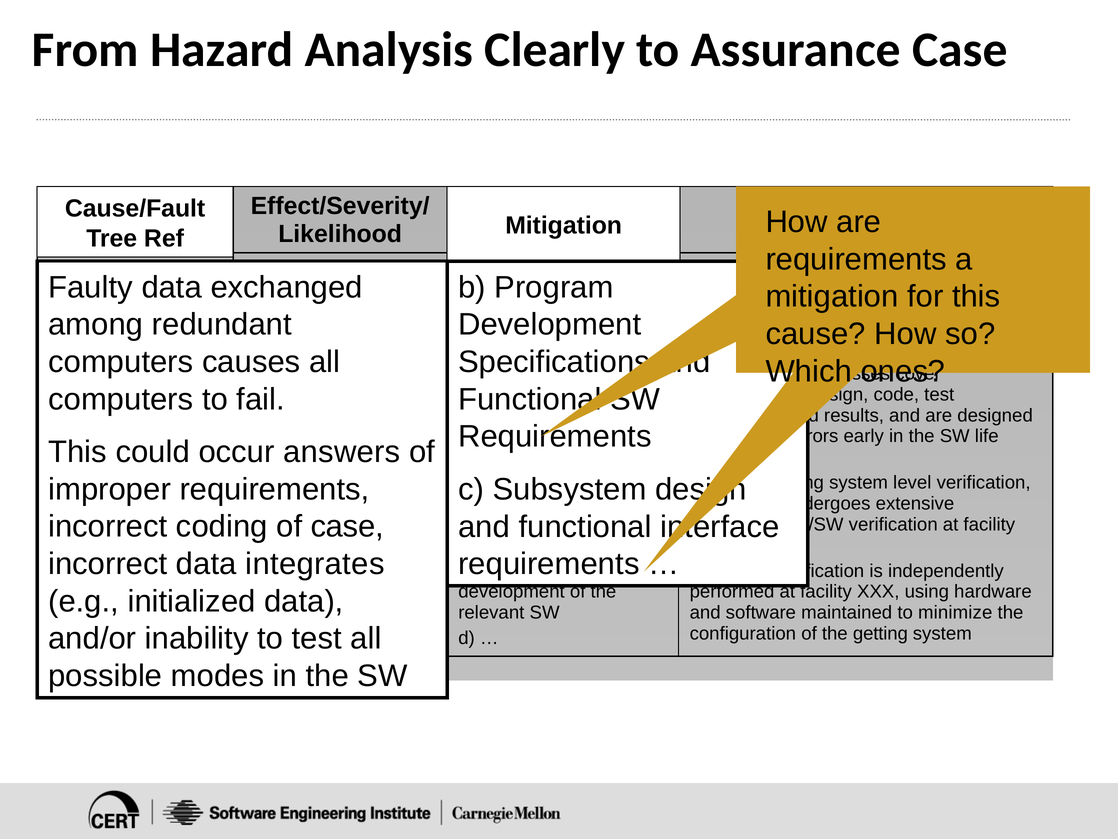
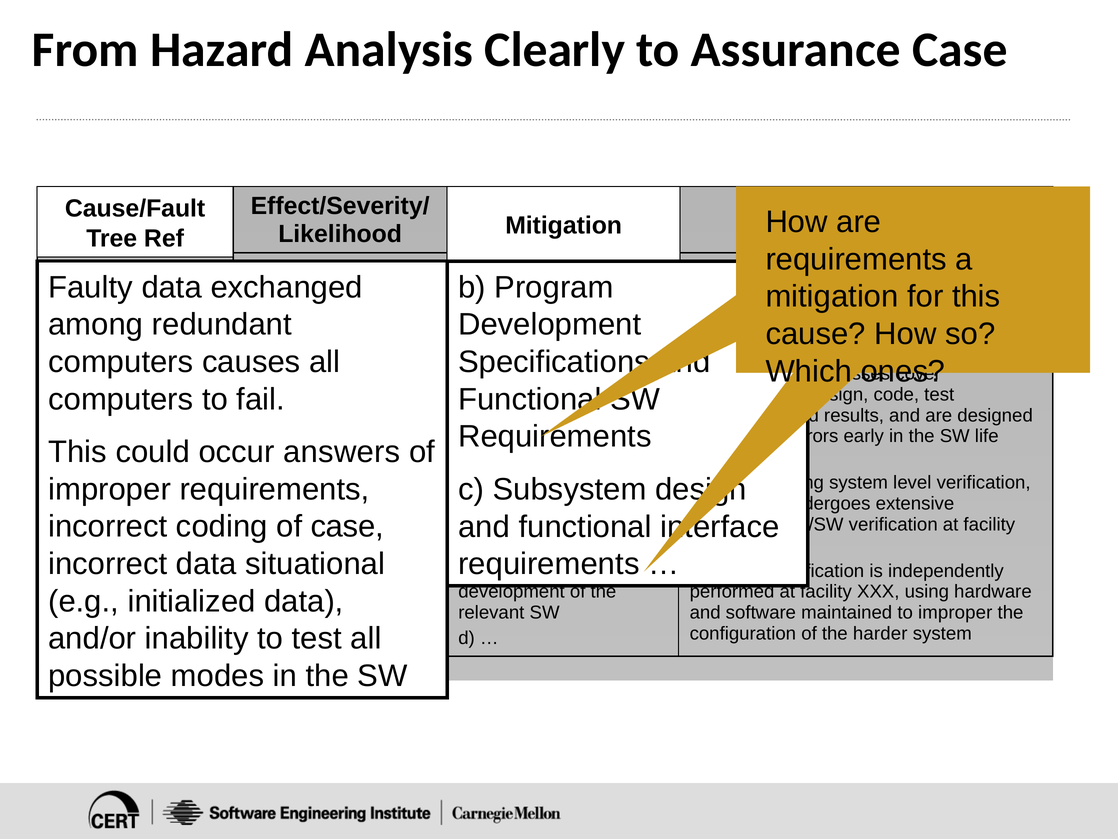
integrates: integrates -> situational (315, 564)
maintained to minimize: minimize -> improper (955, 612)
getting: getting -> harder (880, 633)
